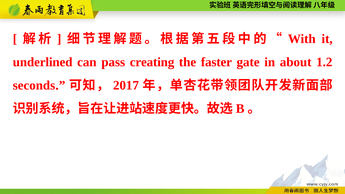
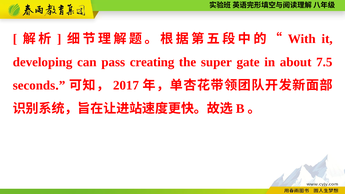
underlined: underlined -> developing (43, 62)
faster: faster -> super (216, 62)
1.2: 1.2 -> 7.5 (324, 62)
